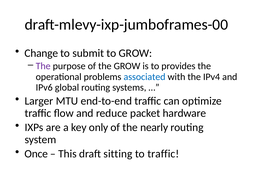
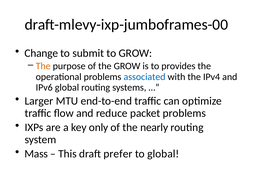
The colour: purple -> orange (43, 66)
packet hardware: hardware -> problems (184, 113)
Once: Once -> Mass (36, 154)
sitting: sitting -> prefer (118, 154)
to traffic: traffic -> global (163, 154)
